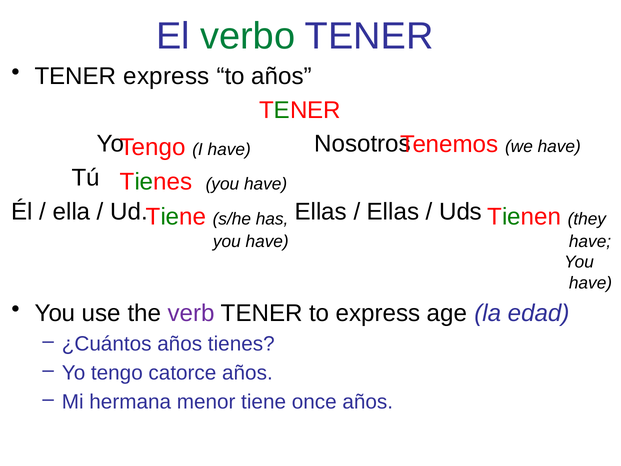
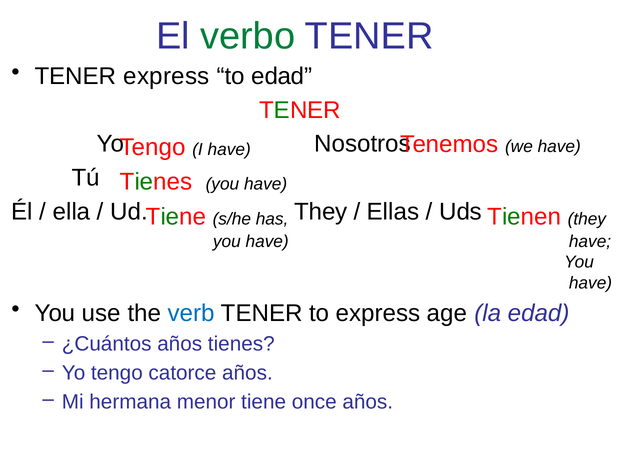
to años: años -> edad (282, 76)
Ud Ellas: Ellas -> They (321, 212)
verb colour: purple -> blue (191, 313)
